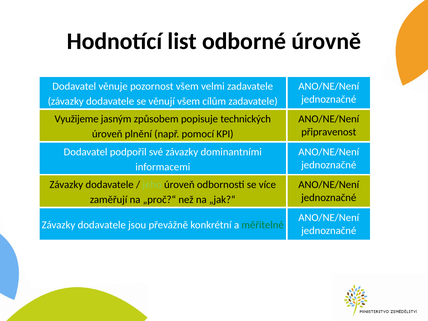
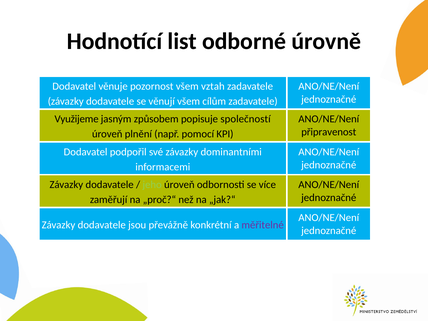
velmi: velmi -> vztah (213, 86)
technických: technických -> společností (246, 119)
měřitelné colour: green -> purple (263, 225)
